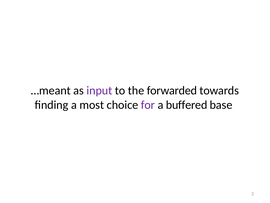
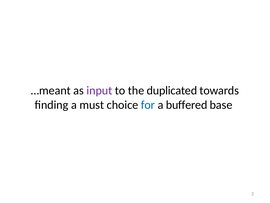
forwarded: forwarded -> duplicated (172, 90)
most: most -> must (92, 105)
for colour: purple -> blue (148, 105)
